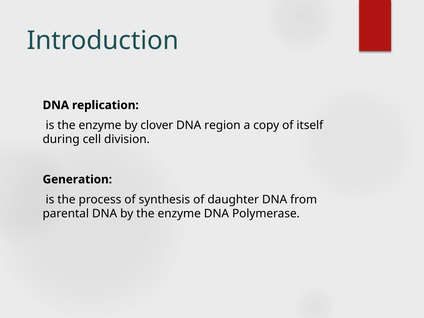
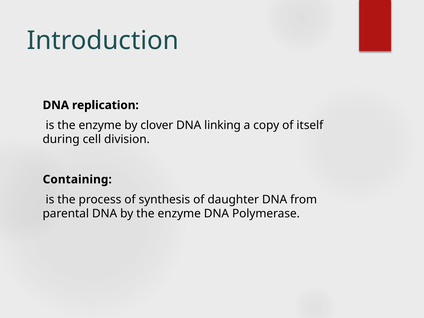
region: region -> linking (223, 125)
Generation: Generation -> Containing (77, 179)
